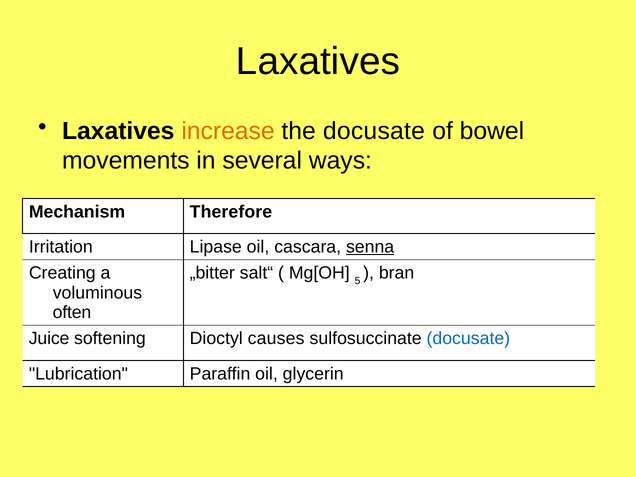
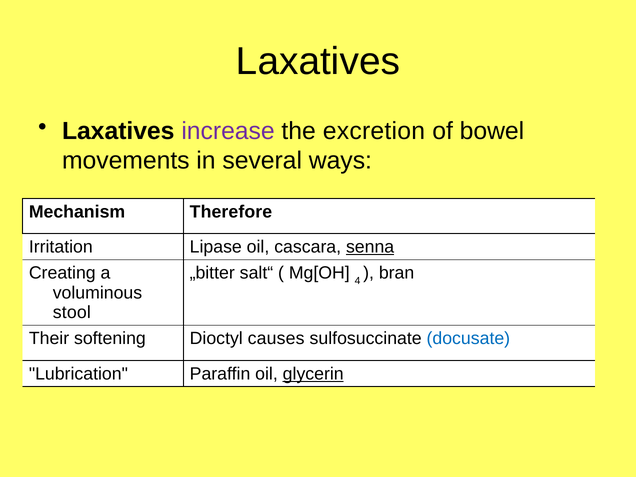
increase colour: orange -> purple (228, 131)
the docusate: docusate -> excretion (374, 131)
5: 5 -> 4 (358, 281)
often: often -> stool (72, 312)
Juice: Juice -> Their (49, 339)
glycerin underline: none -> present (313, 374)
